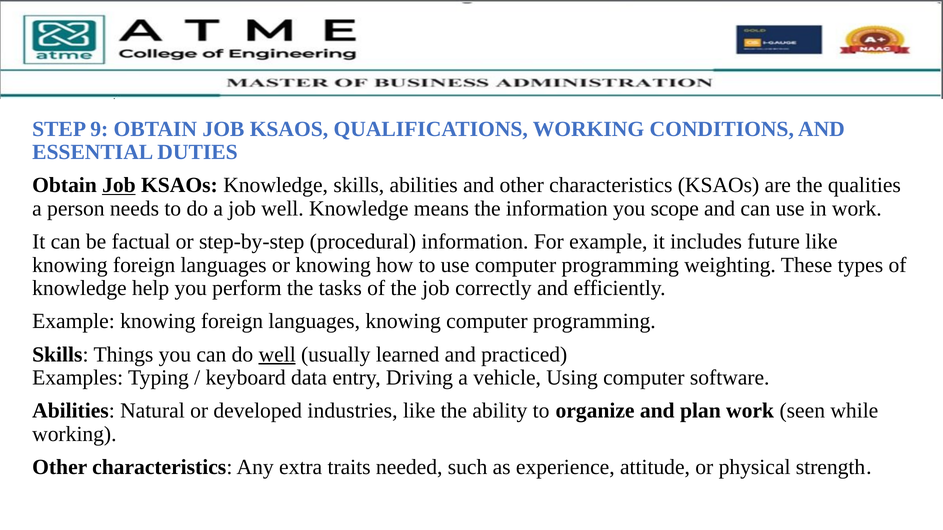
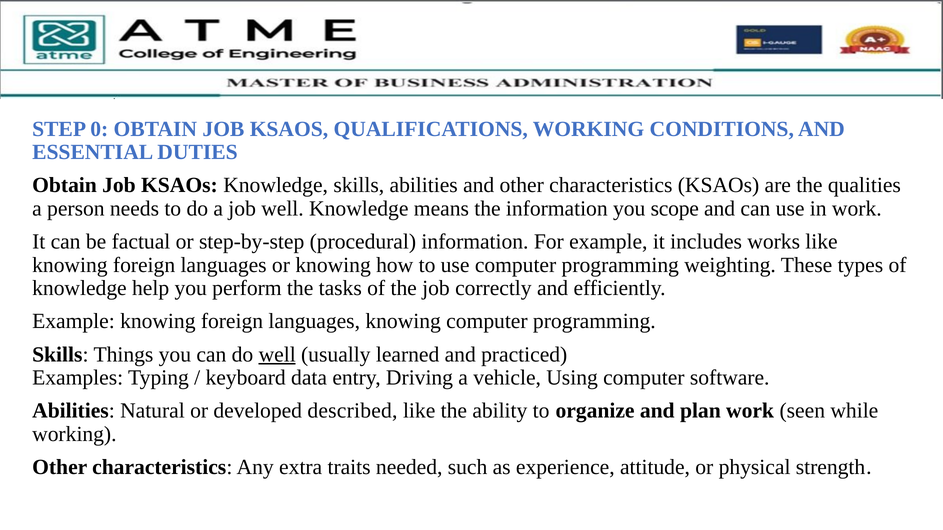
9: 9 -> 0 (99, 129)
Job underline: present -> none (119, 185)
future: future -> works (774, 242)
industries: industries -> described (352, 411)
